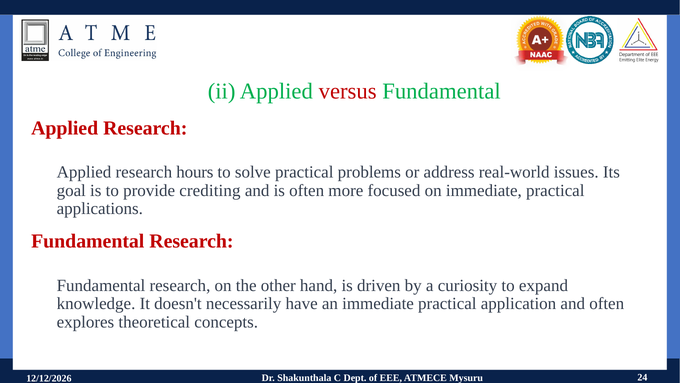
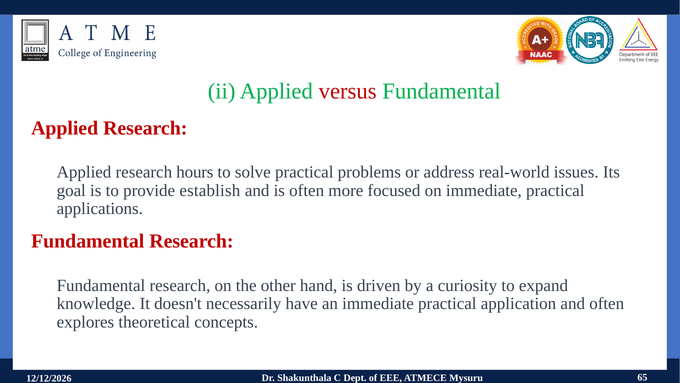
crediting: crediting -> establish (210, 190)
24: 24 -> 65 (642, 377)
